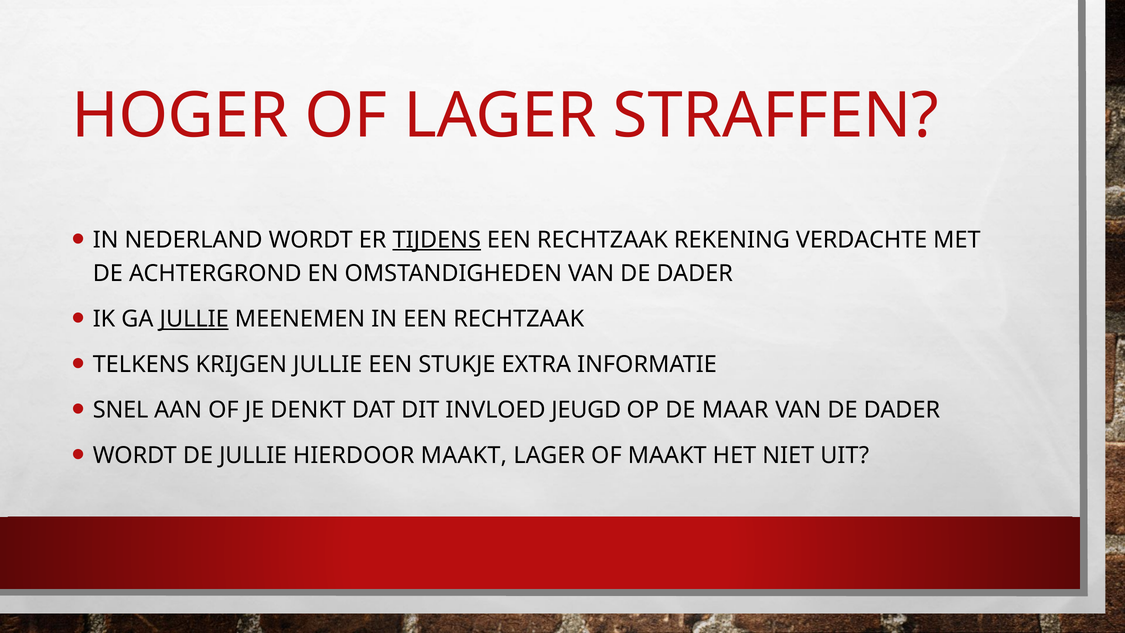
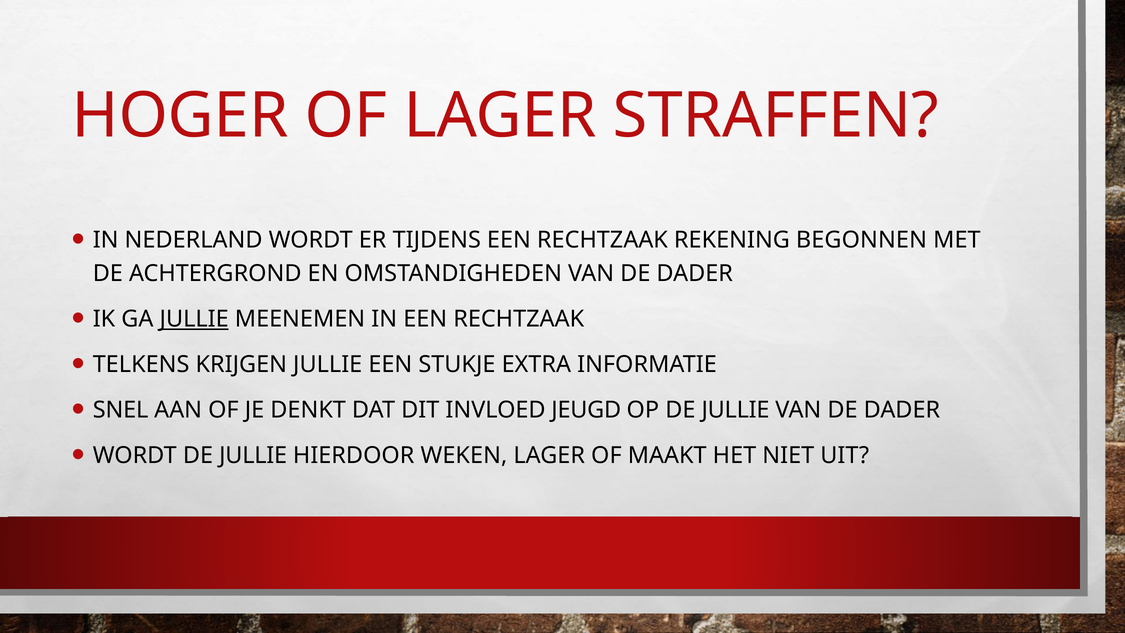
TIJDENS underline: present -> none (437, 240)
VERDACHTE: VERDACHTE -> BEGONNEN (861, 240)
OP DE MAAR: MAAR -> JULLIE (735, 410)
HIERDOOR MAAKT: MAAKT -> WEKEN (464, 455)
